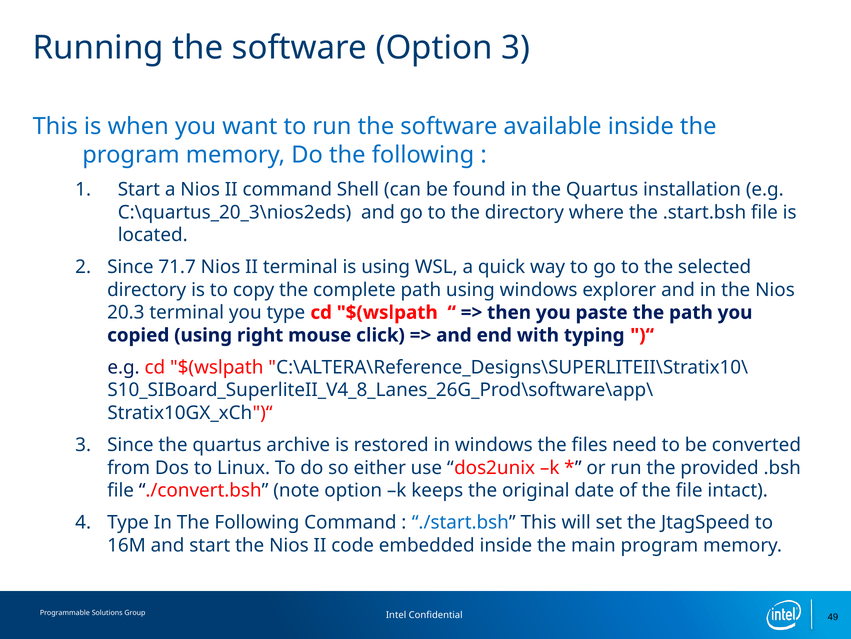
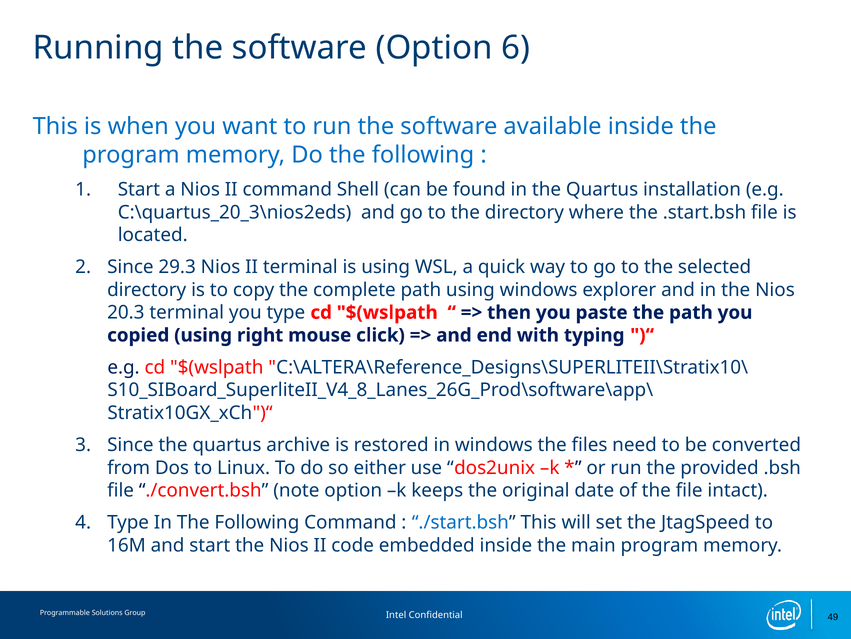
Option 3: 3 -> 6 (516, 48)
71.7: 71.7 -> 29.3 (177, 267)
